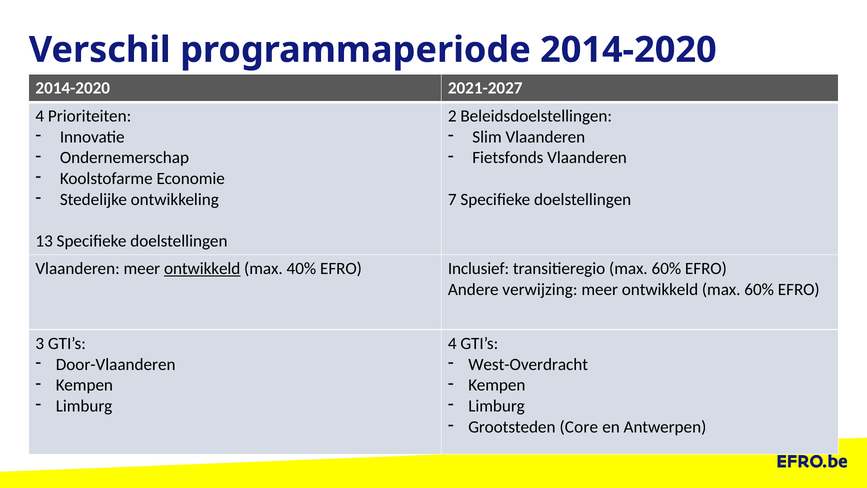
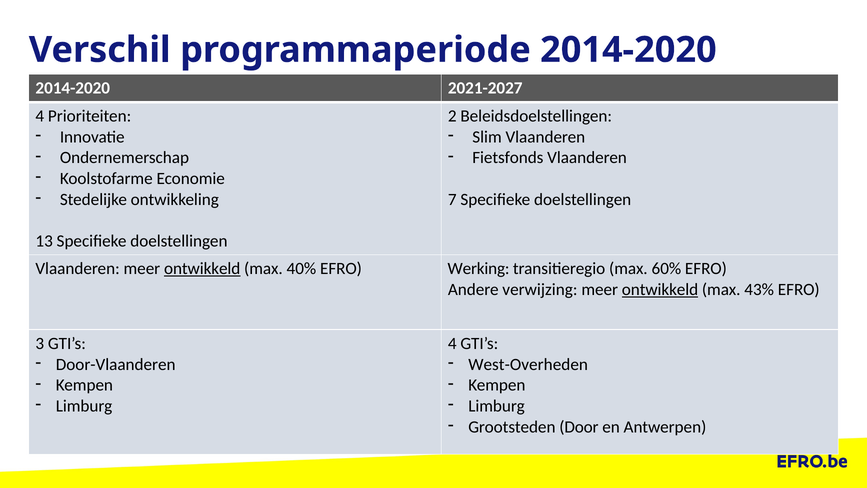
Inclusief: Inclusief -> Werking (479, 268)
ontwikkeld underline: none -> present (660, 289)
60%: 60% -> 43% (759, 289)
West-Overdracht: West-Overdracht -> West-Overheden (528, 364)
Core: Core -> Door (579, 427)
